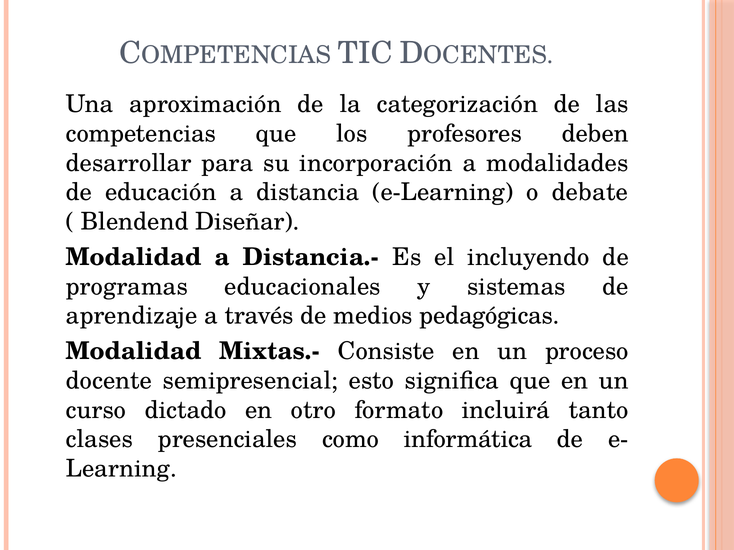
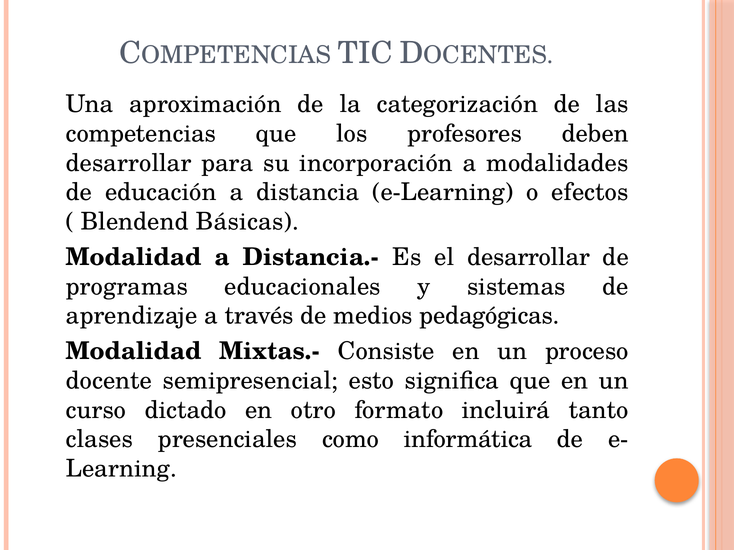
debate: debate -> efectos (590, 193)
Diseñar: Diseñar -> Básicas (247, 222)
el incluyendo: incluyendo -> desarrollar (529, 257)
